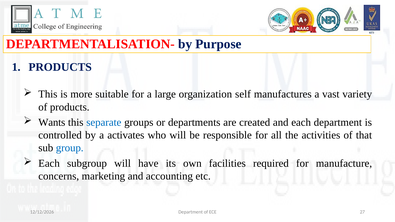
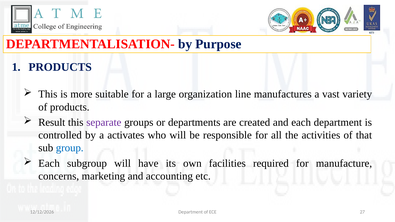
self: self -> line (243, 94)
Wants: Wants -> Result (52, 122)
separate colour: blue -> purple (104, 122)
